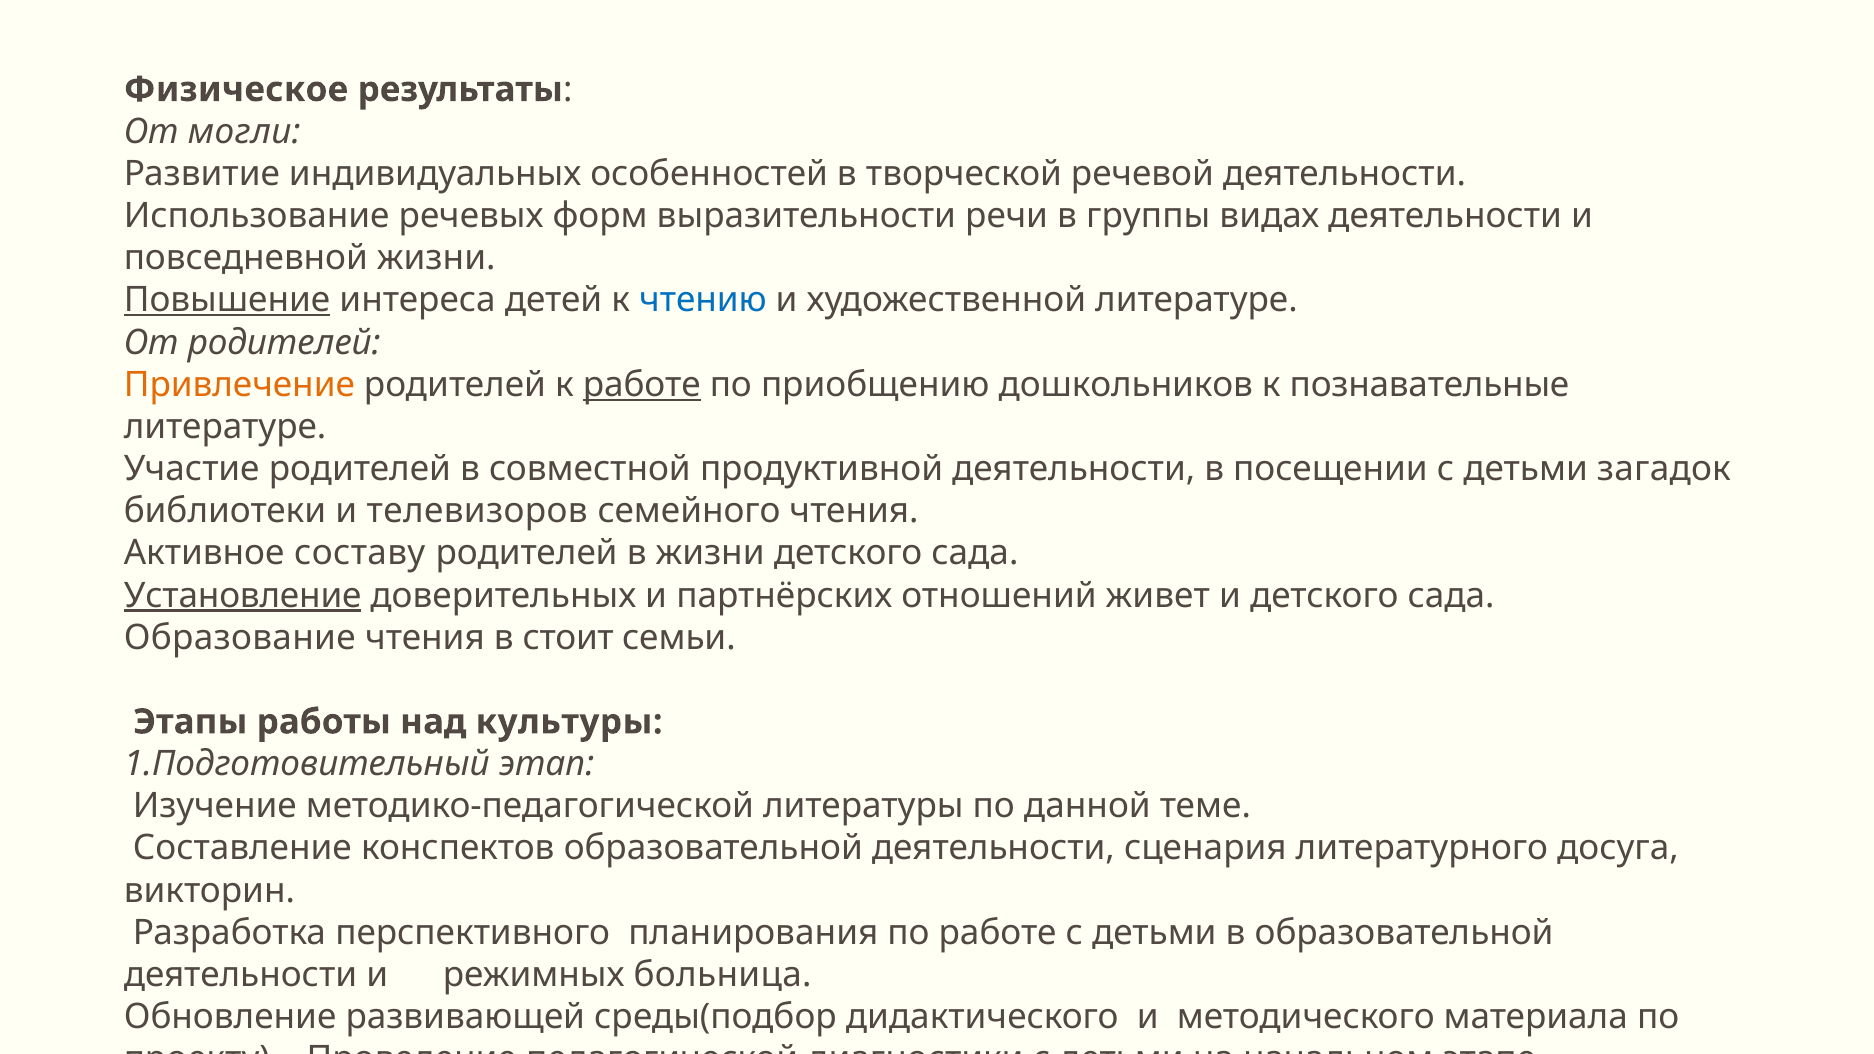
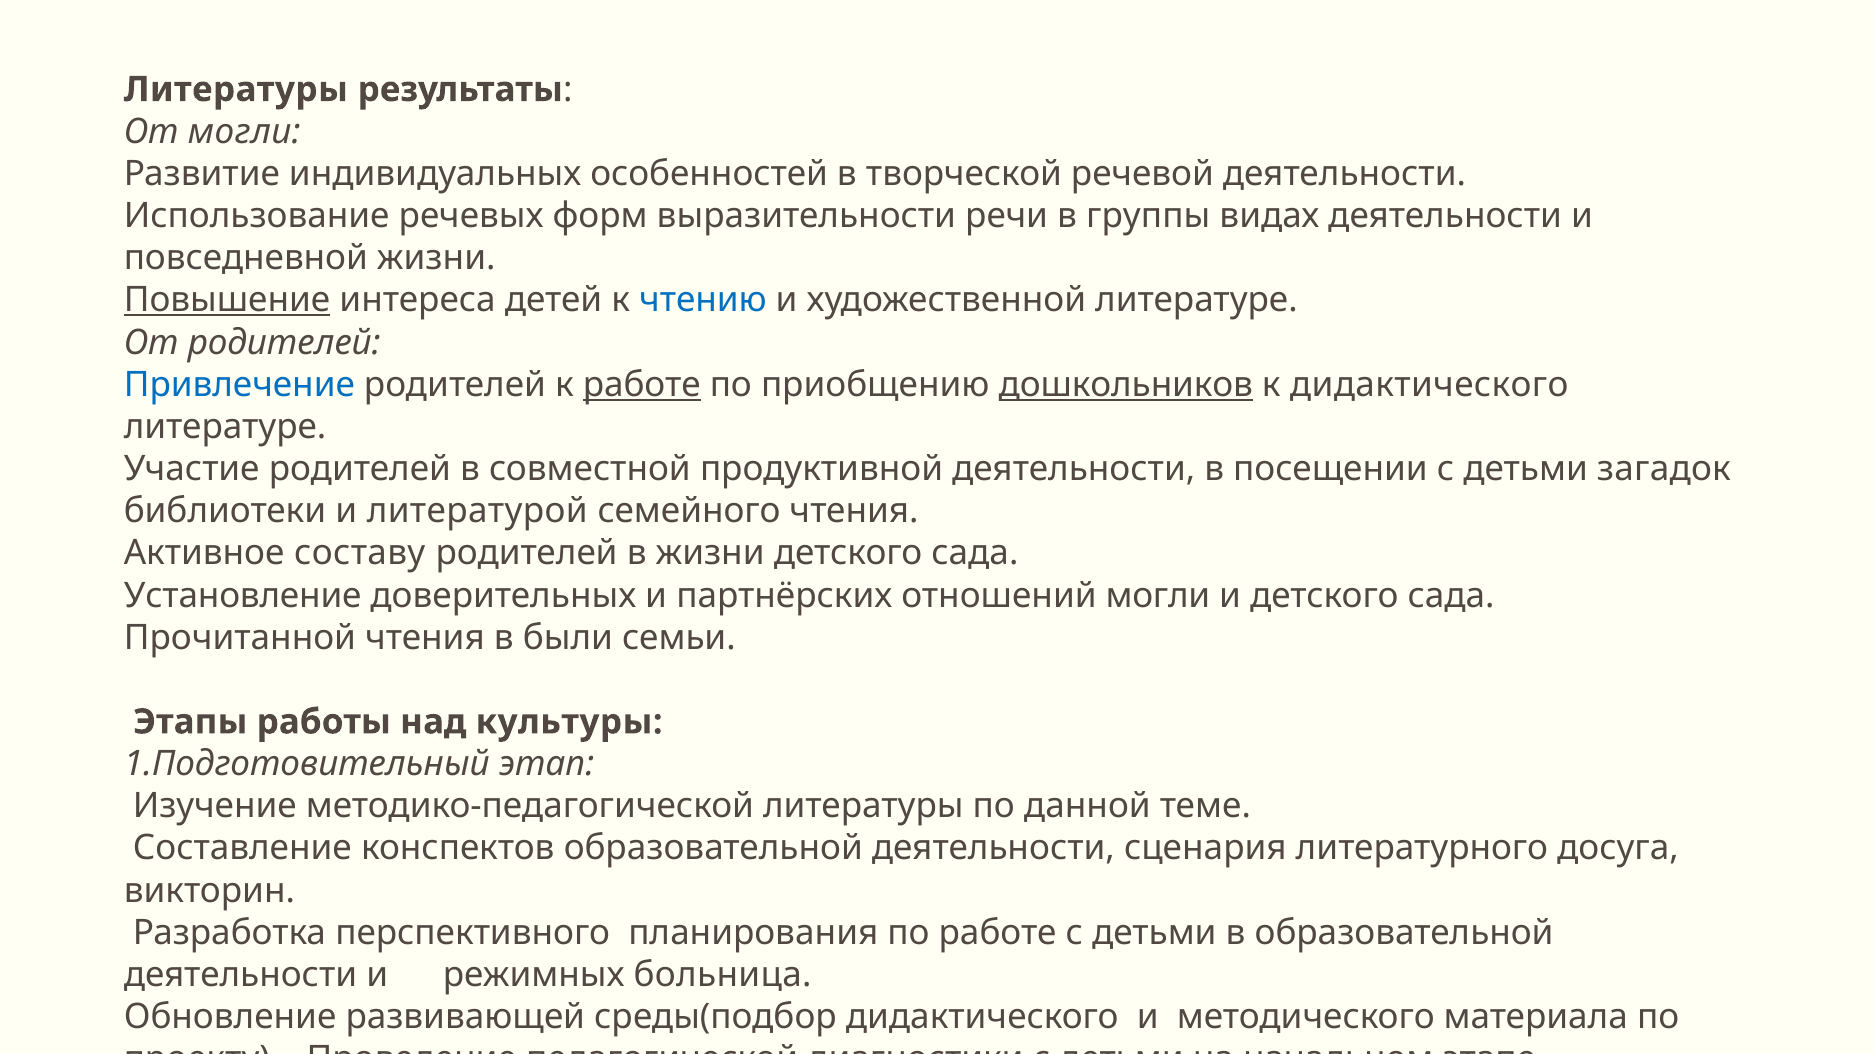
Физическое: Физическое -> Литературы (236, 90)
Привлечение colour: orange -> blue (239, 385)
дошкольников underline: none -> present (1126, 385)
к познавательные: познавательные -> дидактического (1429, 385)
телевизоров: телевизоров -> литературой (477, 511)
Установление underline: present -> none (243, 595)
отношений живет: живет -> могли (1158, 595)
Образование: Образование -> Прочитанной (240, 638)
стоит: стоит -> были (568, 638)
